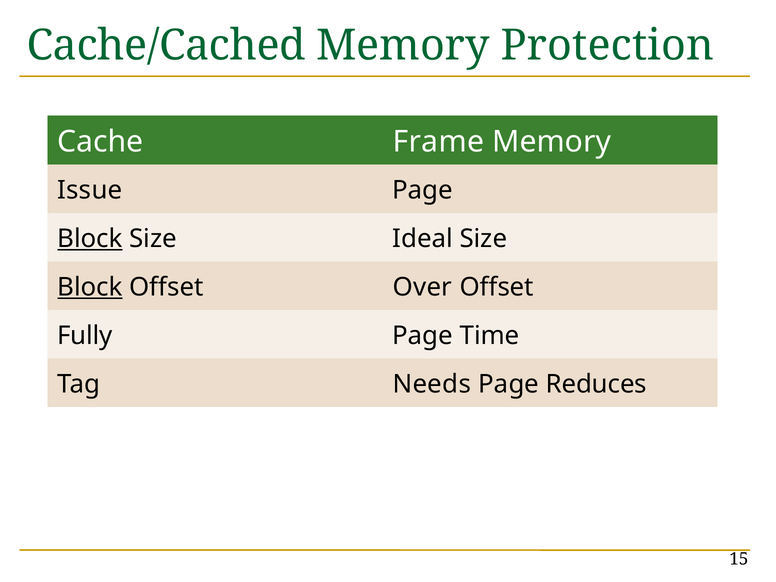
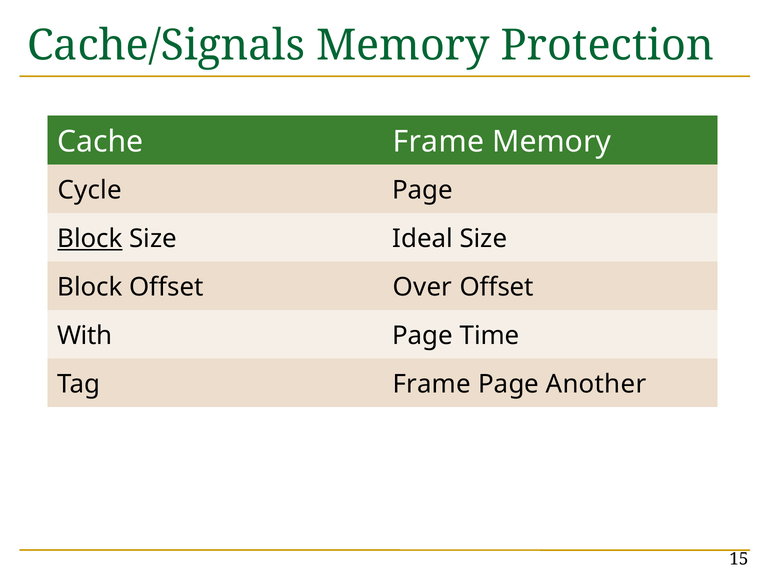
Cache/Cached: Cache/Cached -> Cache/Signals (166, 46)
Issue: Issue -> Cycle (90, 190)
Block underline: present -> none (90, 287)
Fully: Fully -> With (85, 336)
Tag Needs: Needs -> Frame (432, 384)
Reduces: Reduces -> Another (596, 384)
